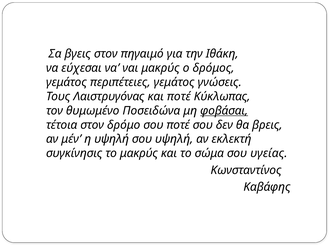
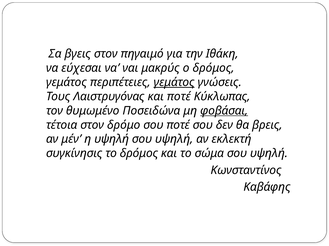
γεμάτος underline: none -> present (174, 82)
το μακρύς: μακρύς -> δρόμος (139, 154)
σώμα σου υγείας: υγείας -> υψηλή (269, 154)
